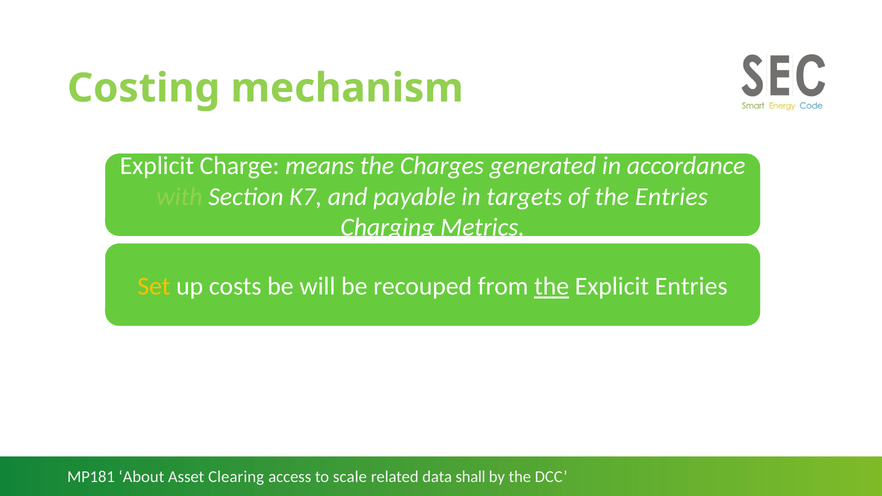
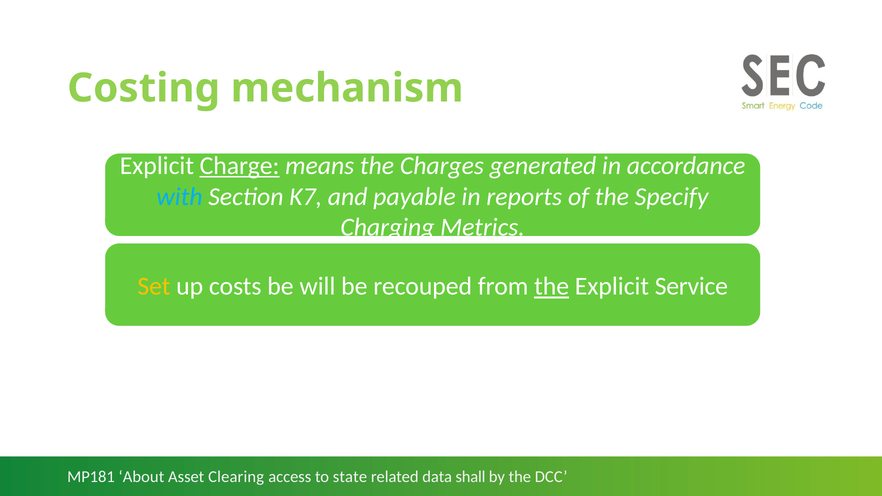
Charge underline: none -> present (240, 166)
with colour: light green -> light blue (180, 197)
targets: targets -> reports (524, 197)
the Entries: Entries -> Specify (672, 197)
Explicit Entries: Entries -> Service (691, 286)
scale: scale -> state (350, 477)
